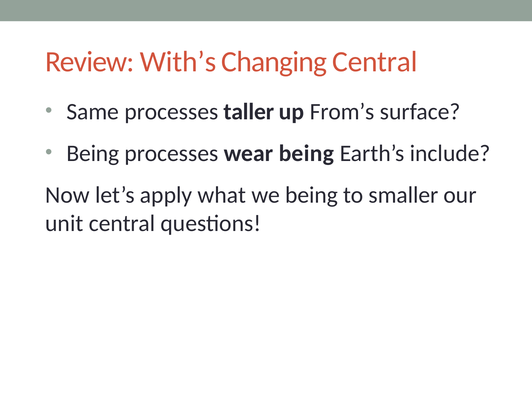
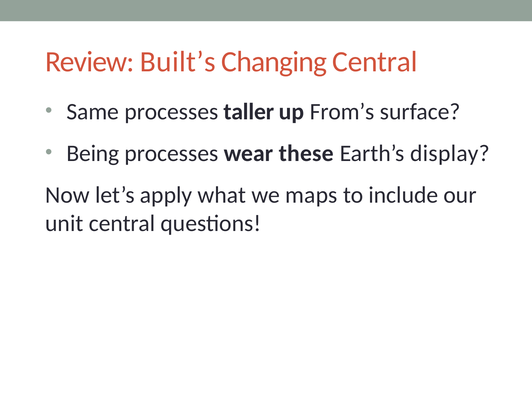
With’s: With’s -> Built’s (178, 62)
wear being: being -> these (306, 153)
include: include -> display (450, 153)
we being: being -> maps (311, 195)
smaller: smaller -> include (403, 195)
